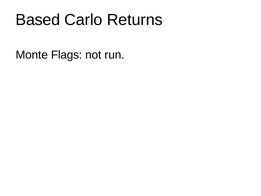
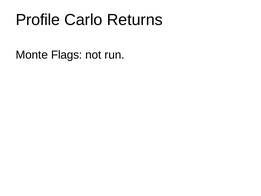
Based: Based -> Profile (38, 20)
